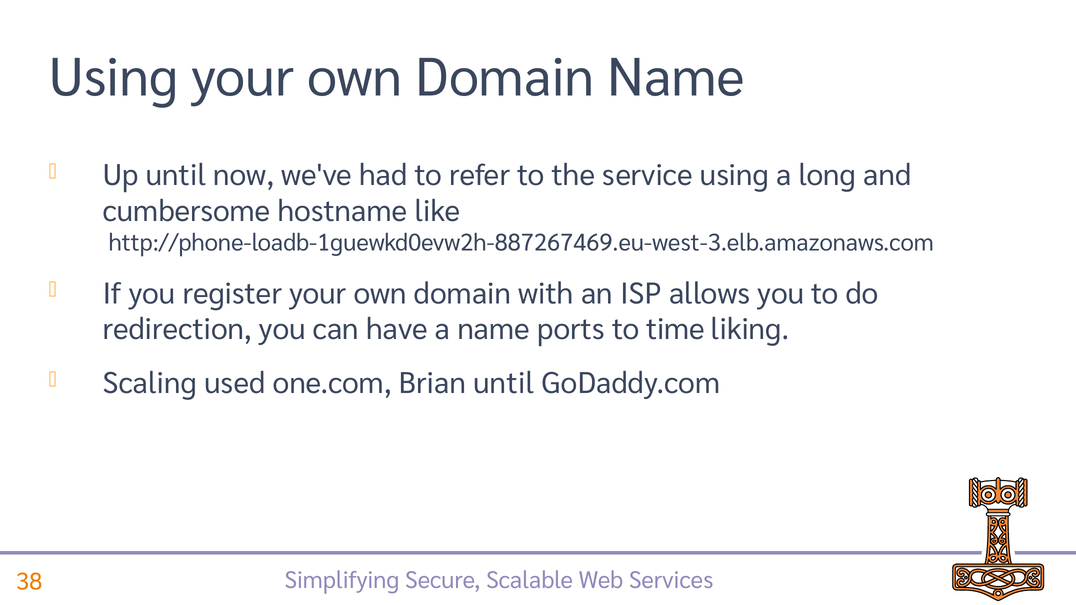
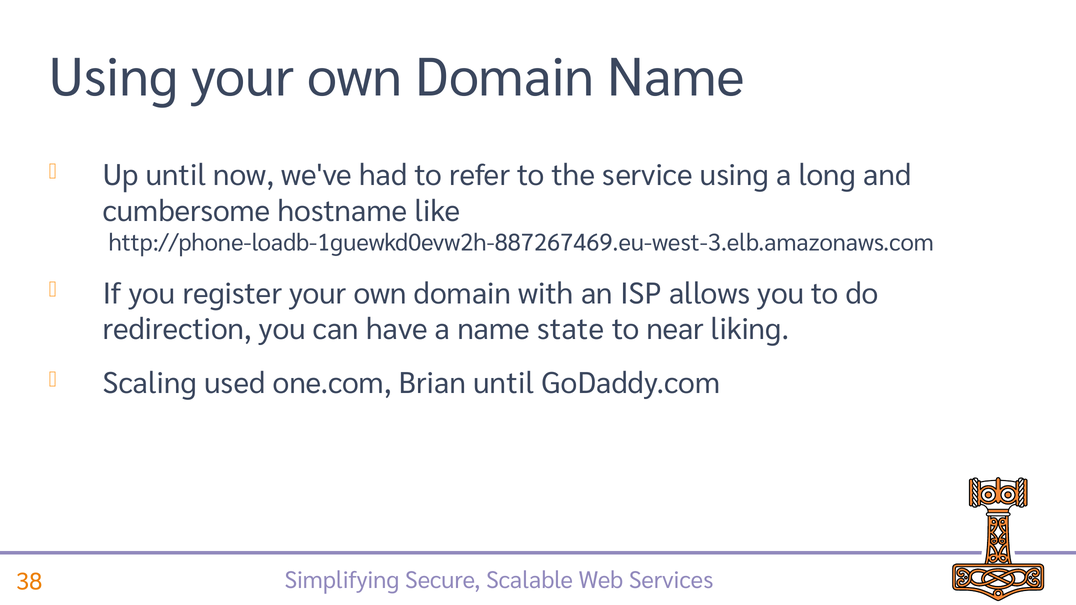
ports: ports -> state (571, 330)
time: time -> near (675, 330)
